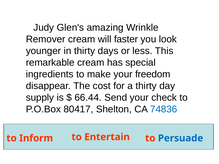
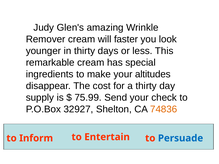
freedom: freedom -> altitudes (153, 74)
66.44: 66.44 -> 75.99 (88, 98)
80417: 80417 -> 32927 (78, 109)
74836 colour: blue -> orange (164, 109)
